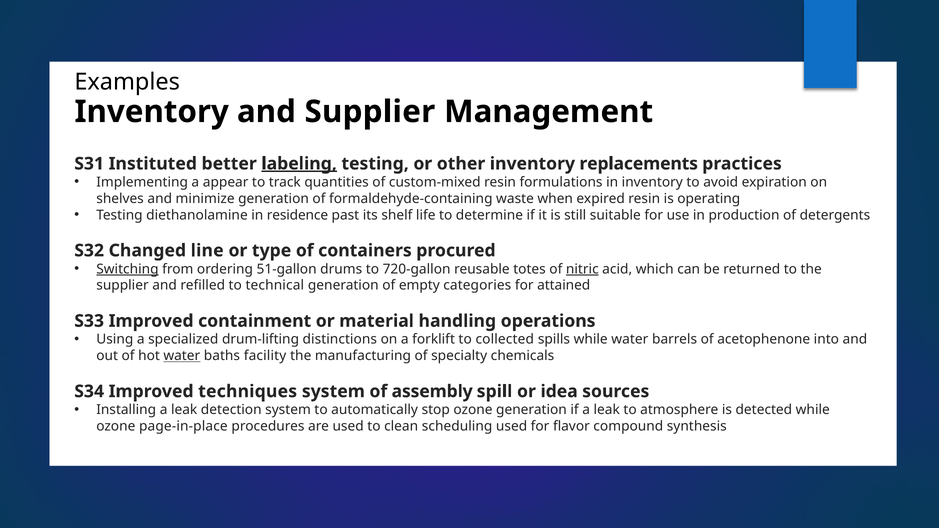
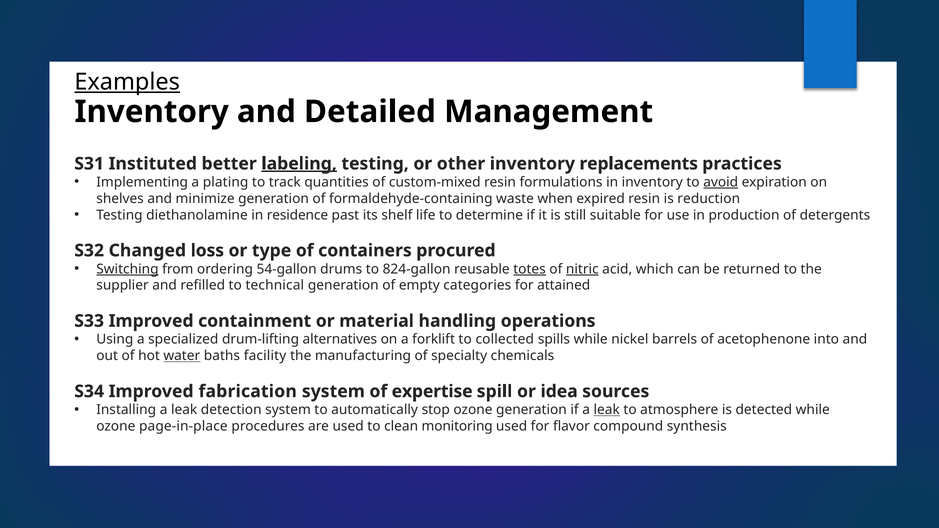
Examples underline: none -> present (127, 82)
and Supplier: Supplier -> Detailed (370, 112)
appear: appear -> plating (226, 182)
avoid underline: none -> present (721, 182)
operating: operating -> reduction (709, 199)
line: line -> loss (207, 251)
51-gallon: 51-gallon -> 54-gallon (287, 269)
720-gallon: 720-gallon -> 824-gallon (417, 269)
totes underline: none -> present (530, 269)
distinctions: distinctions -> alternatives (340, 340)
while water: water -> nickel (630, 340)
techniques: techniques -> fabrication (248, 392)
assembly: assembly -> expertise (432, 392)
leak underline: none -> present (607, 410)
scheduling: scheduling -> monitoring (457, 426)
